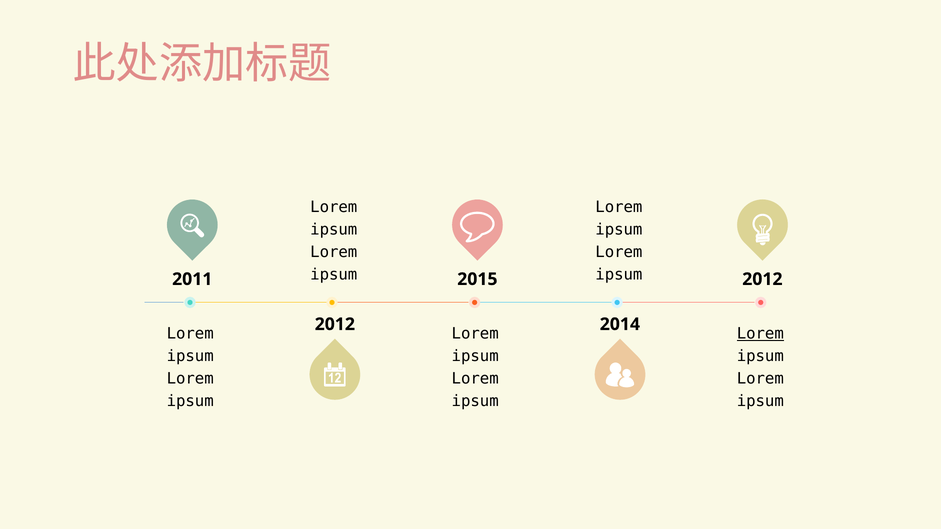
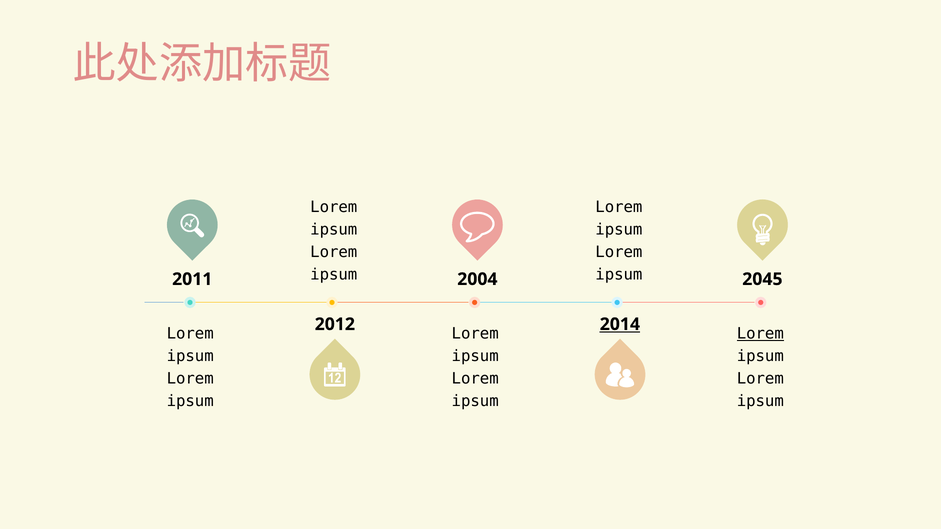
2015: 2015 -> 2004 (477, 279)
2012: 2012 -> 2045 (762, 279)
2014 underline: none -> present (620, 324)
